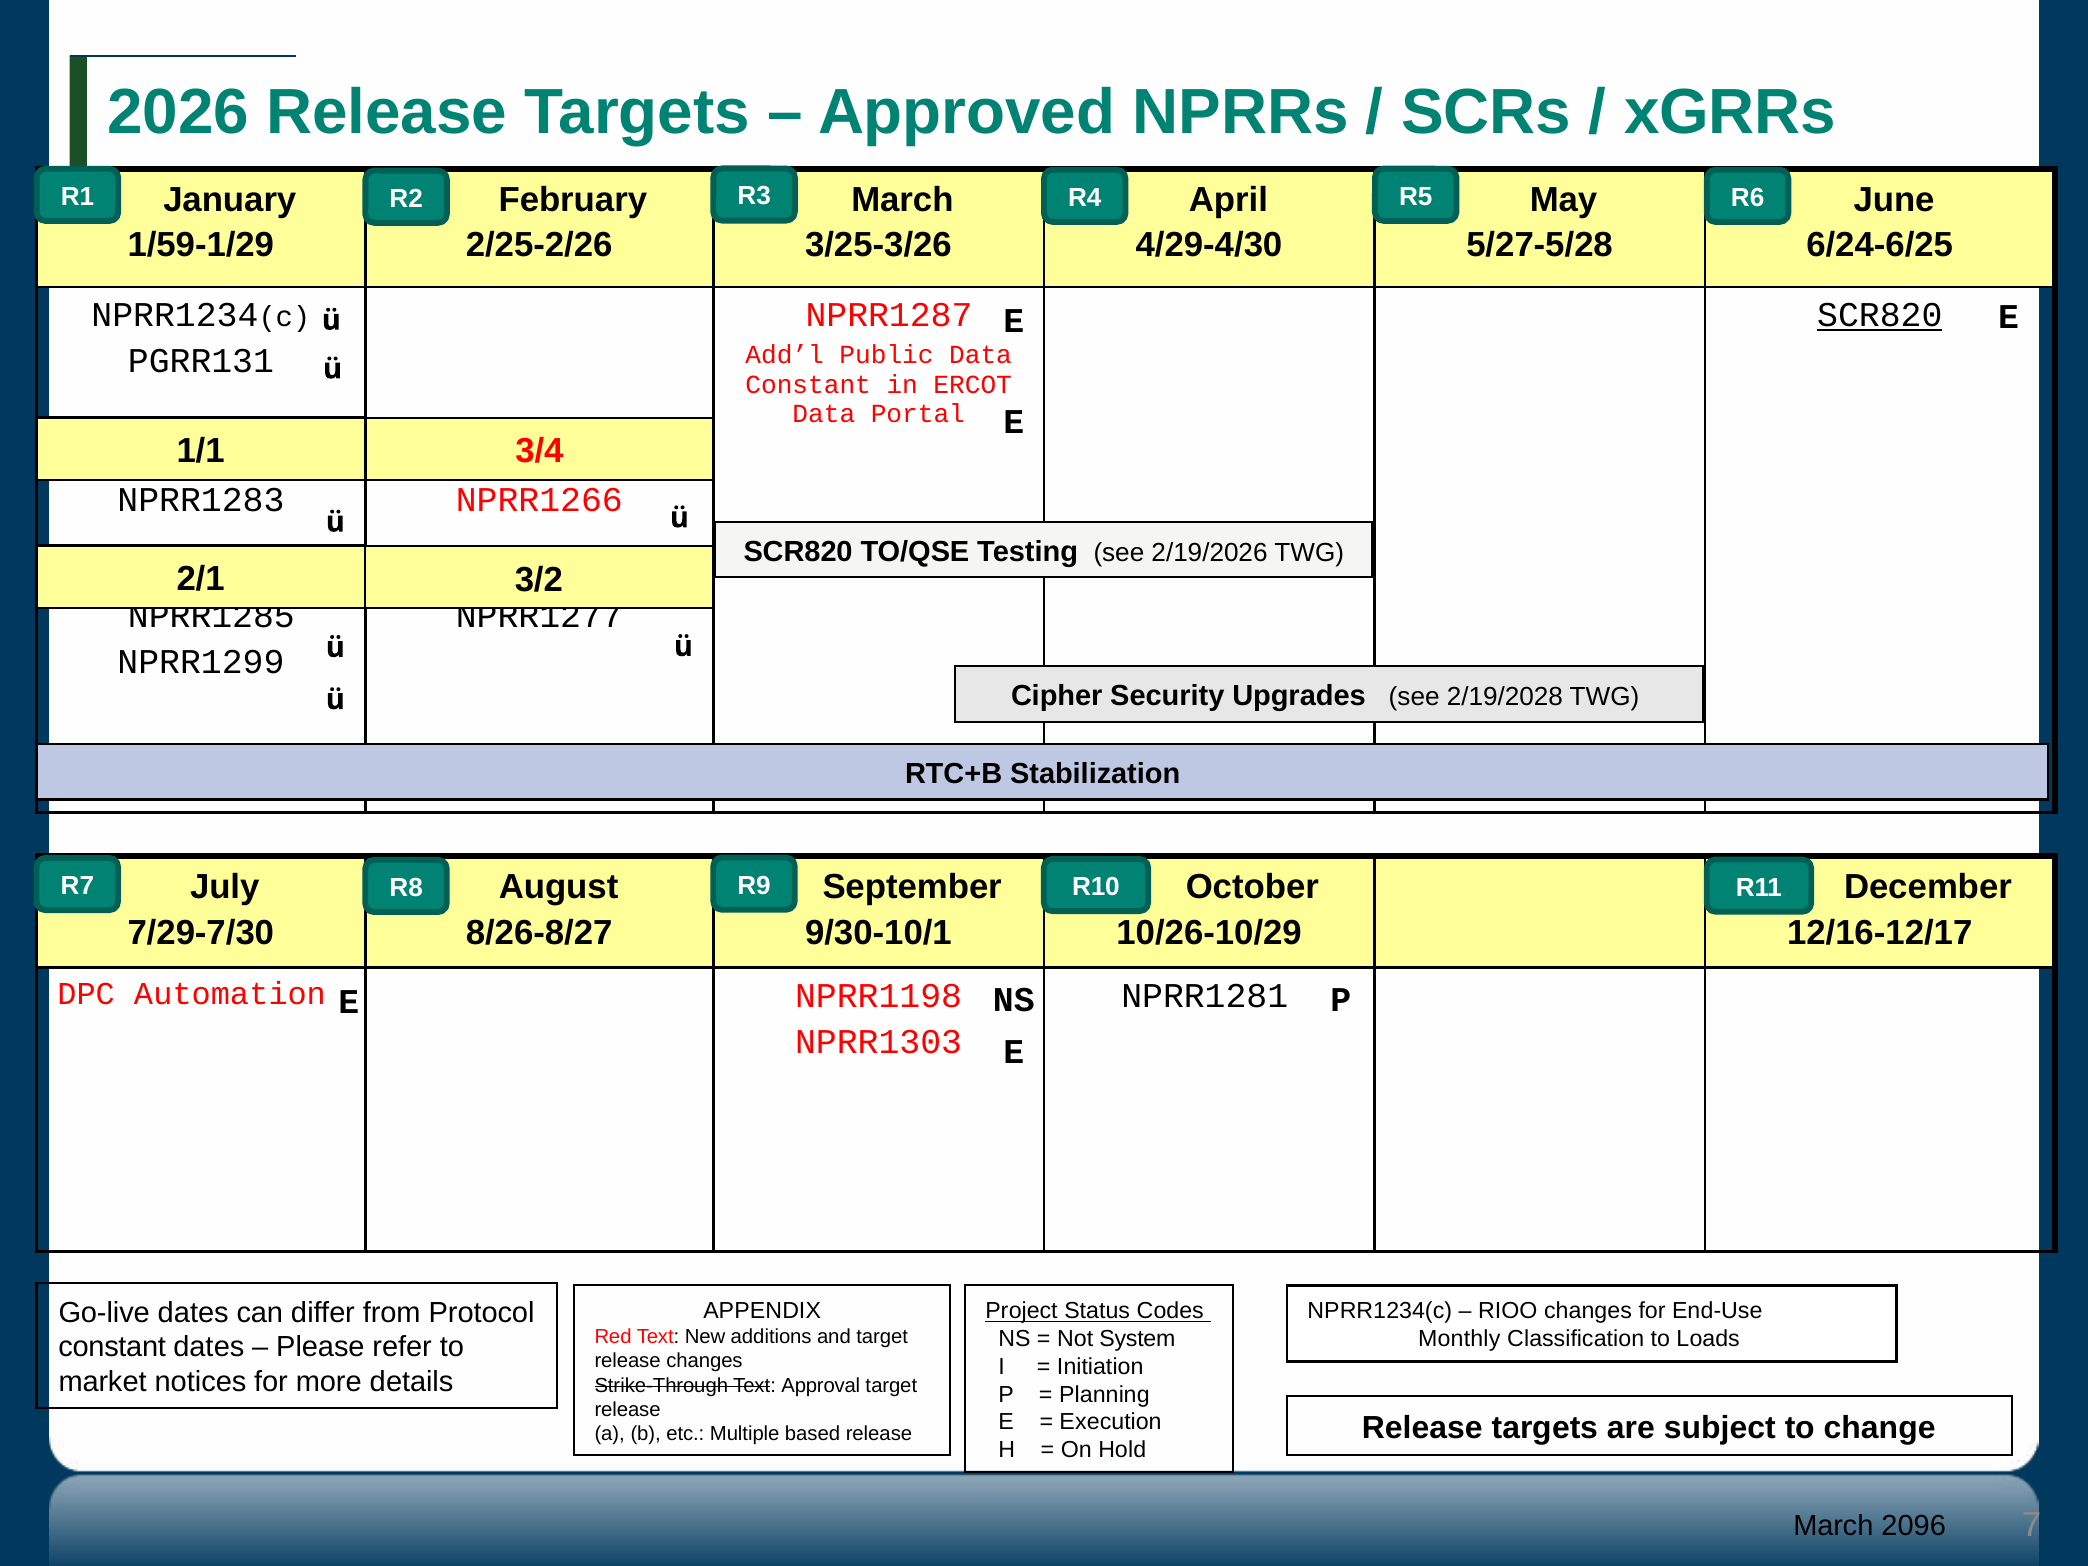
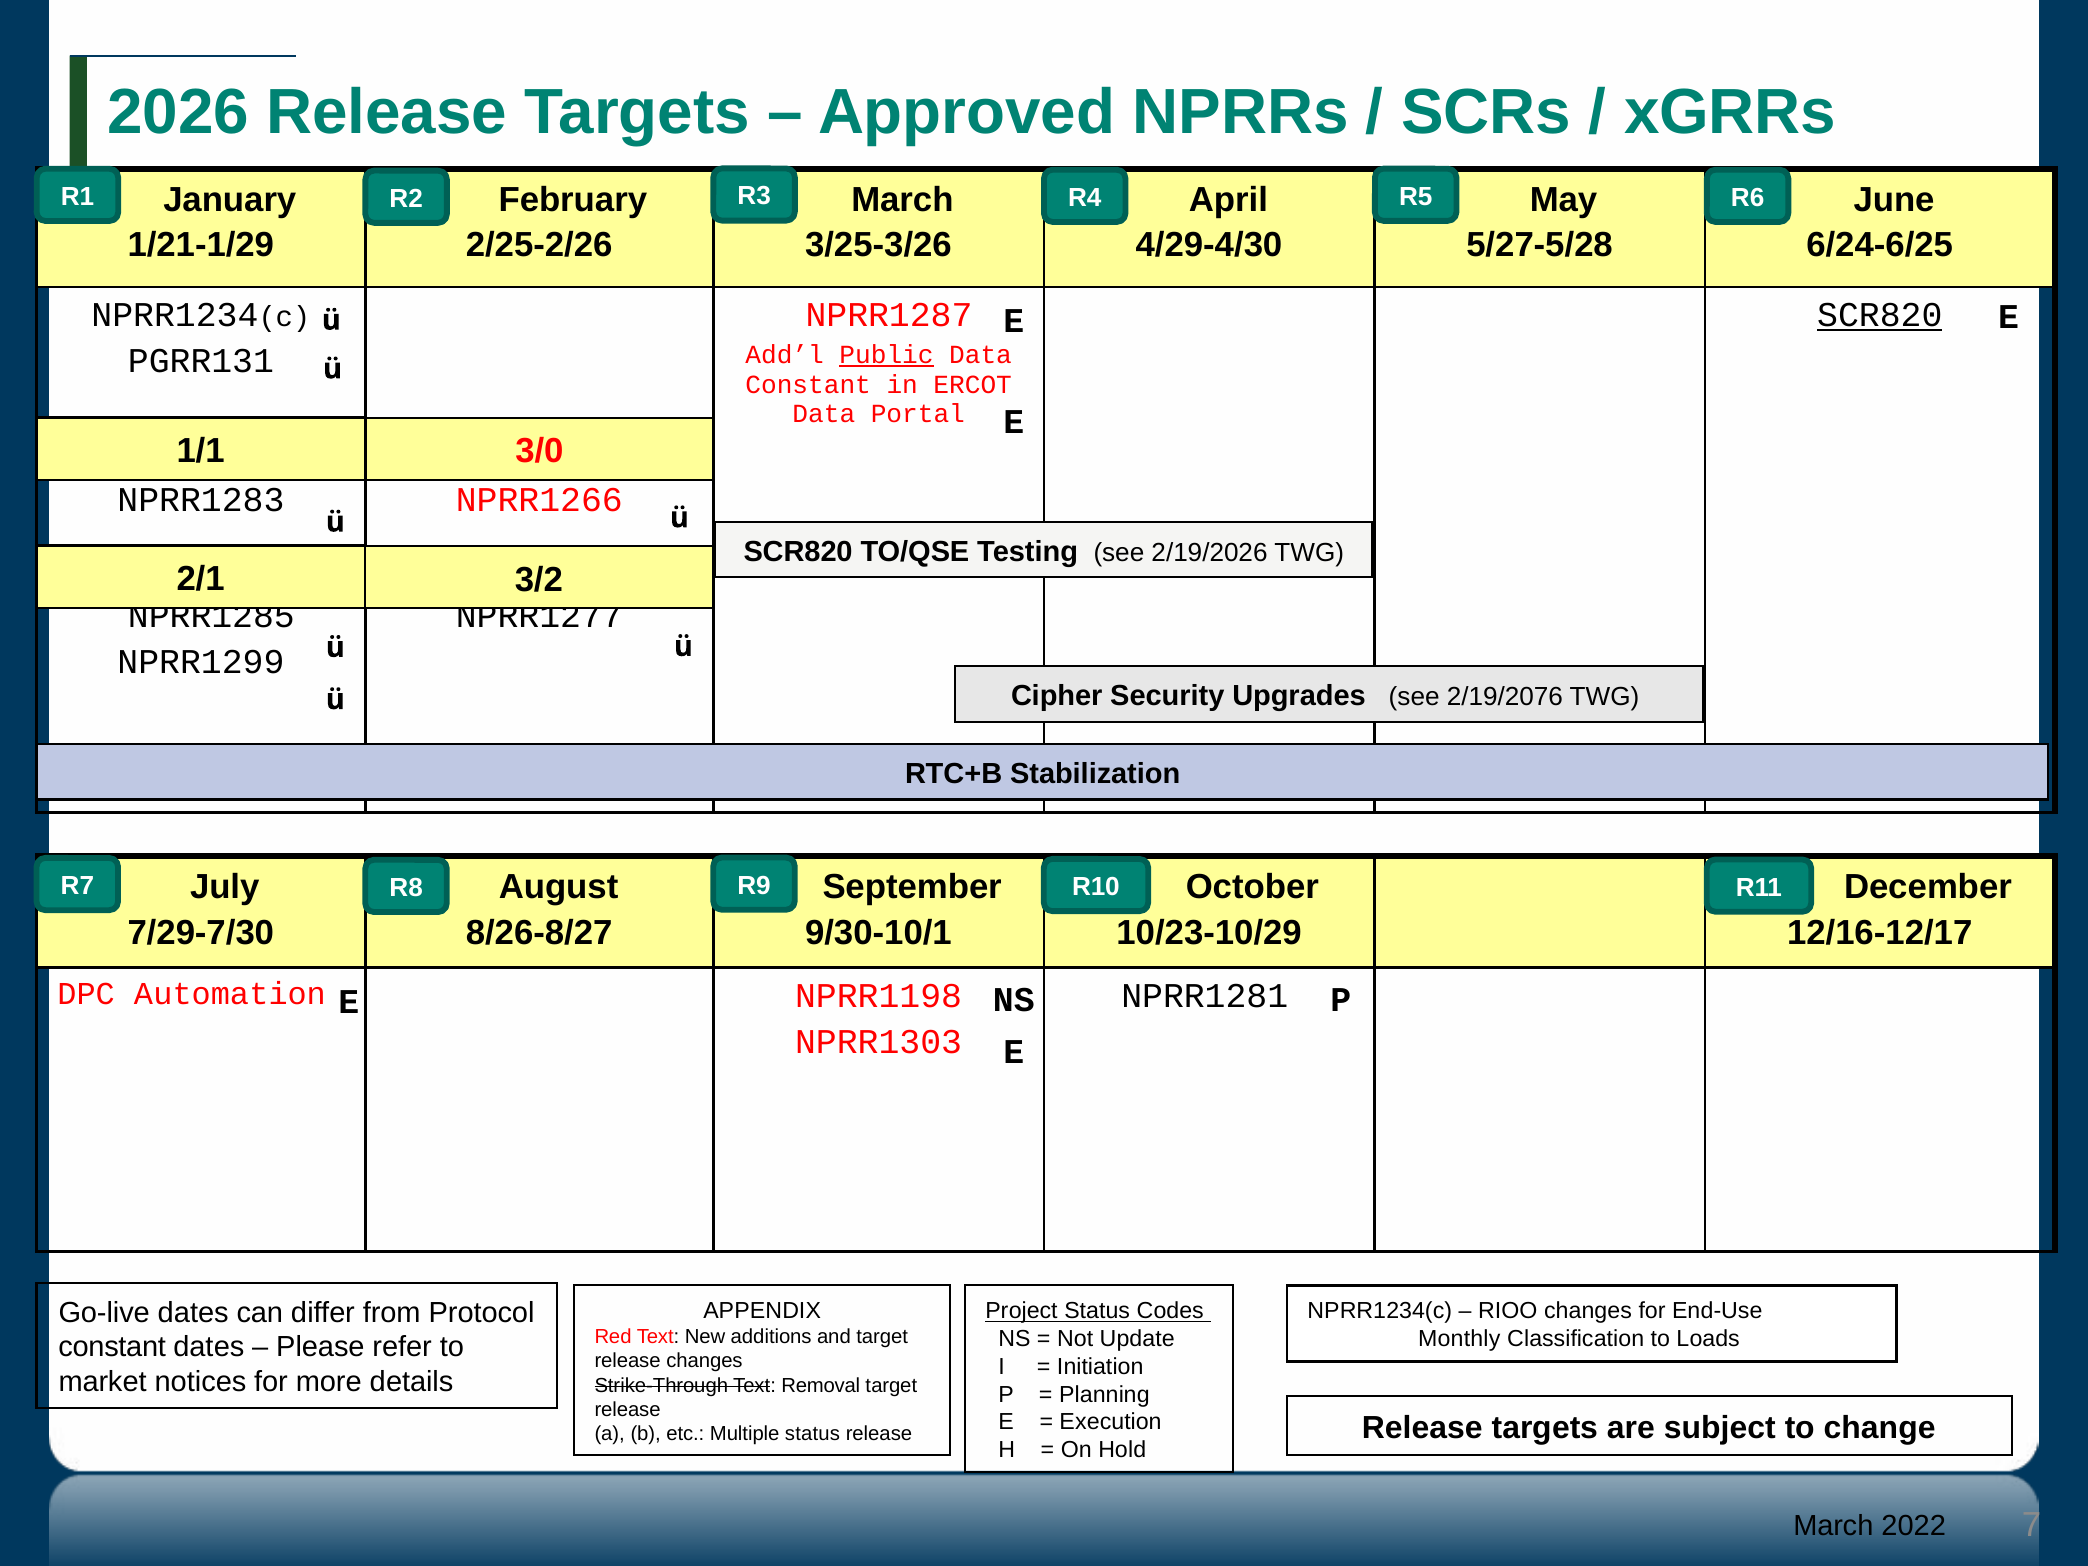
1/59-1/29: 1/59-1/29 -> 1/21-1/29 (201, 245)
Public underline: none -> present (887, 355)
3/4: 3/4 -> 3/0 (539, 451)
2/19/2028: 2/19/2028 -> 2/19/2076 (1505, 697)
10/26-10/29: 10/26-10/29 -> 10/23-10/29 (1209, 933)
System: System -> Update (1137, 1339)
Approval: Approval -> Removal (821, 1385)
Multiple based: based -> status (812, 1434)
2096: 2096 -> 2022 (1914, 1526)
